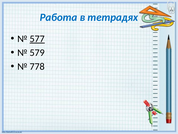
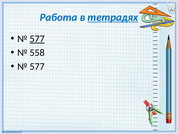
тетрадях underline: none -> present (113, 17)
579: 579 -> 558 (37, 52)
778: 778 -> 577 (37, 66)
